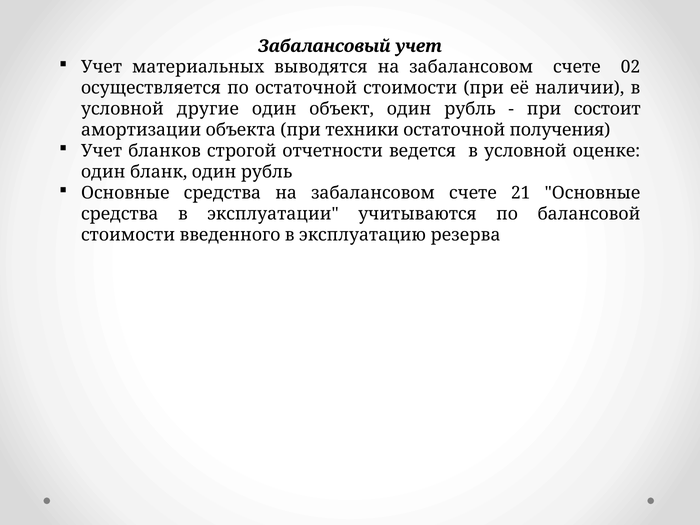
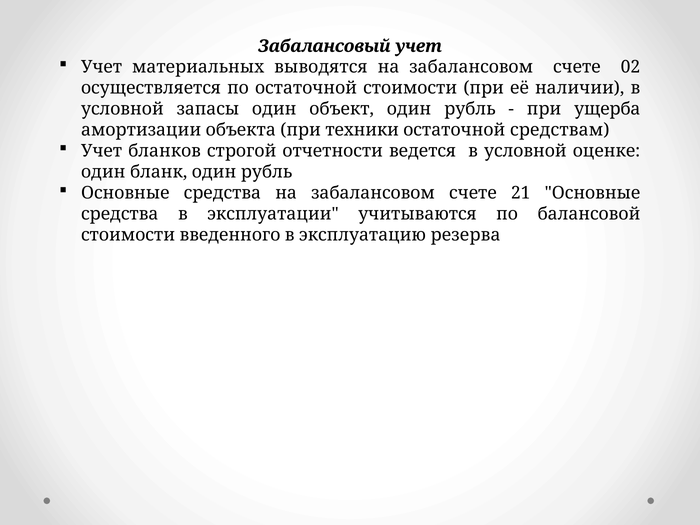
другие: другие -> запасы (208, 109)
состоит: состоит -> ущерба (607, 109)
получения: получения -> средствам (560, 130)
